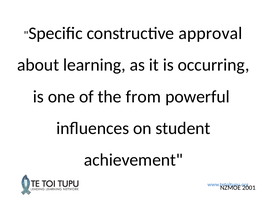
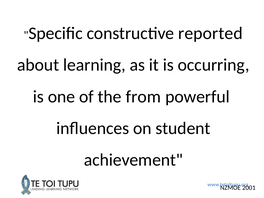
approval: approval -> reported (210, 33)
